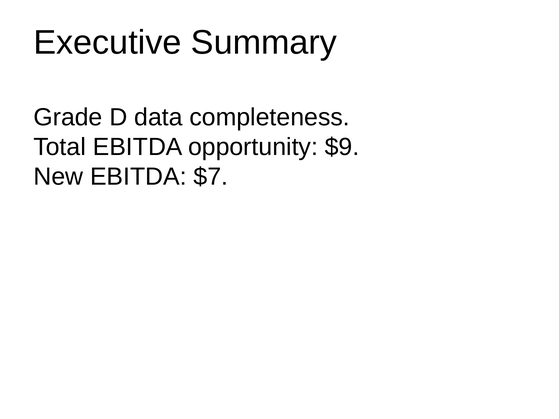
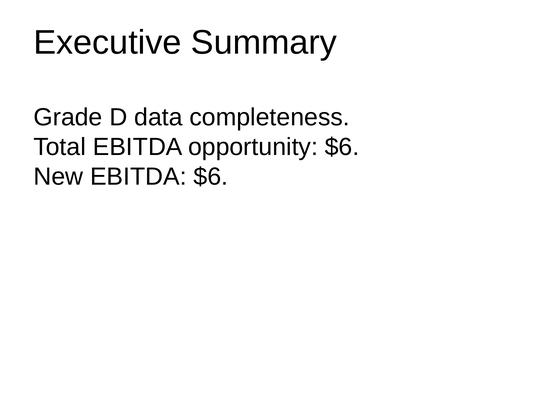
opportunity $9: $9 -> $6 (342, 147)
EBITDA $7: $7 -> $6 (211, 177)
